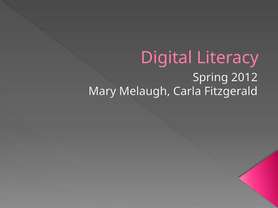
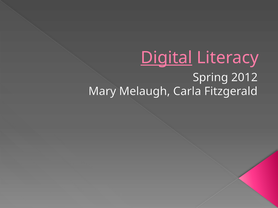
Digital underline: none -> present (166, 58)
